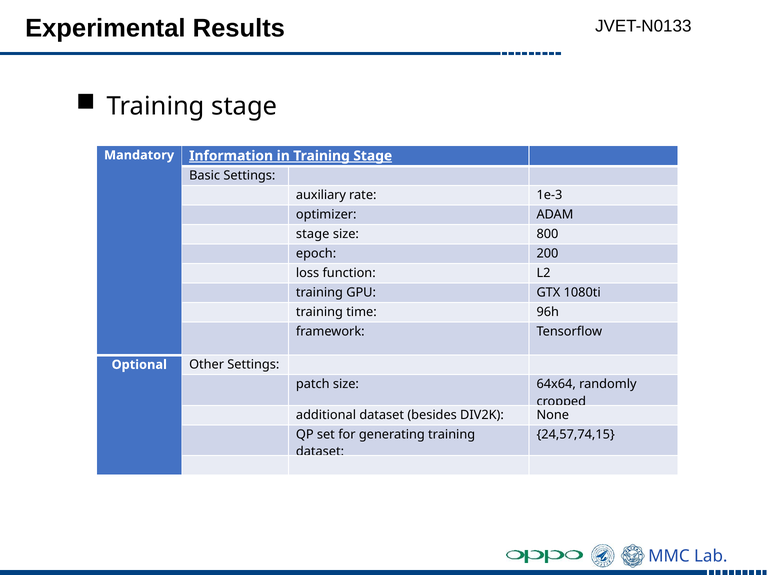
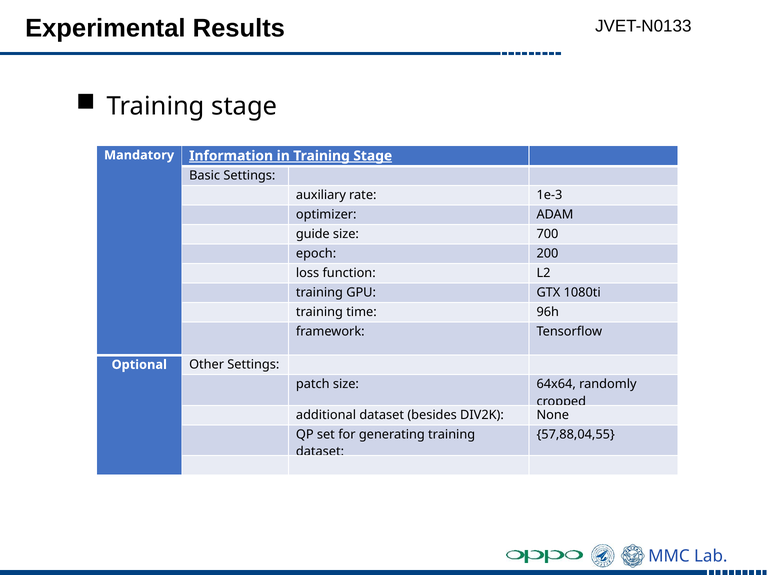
stage: stage -> guide (313, 234)
800: 800 -> 700 (547, 234)
24,57,74,15: 24,57,74,15 -> 57,88,04,55 (576, 434)
